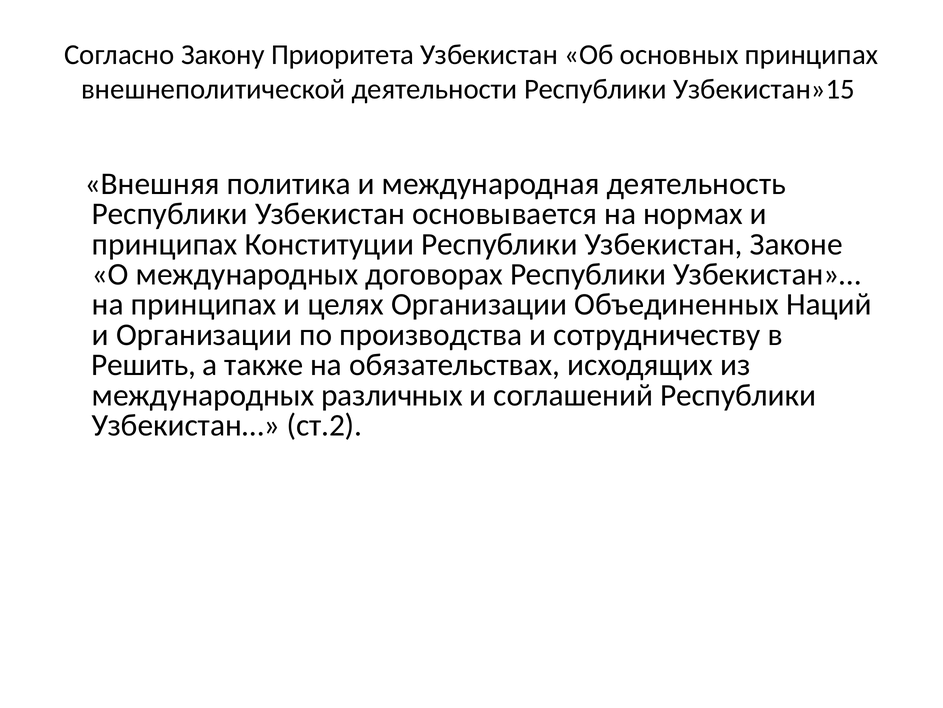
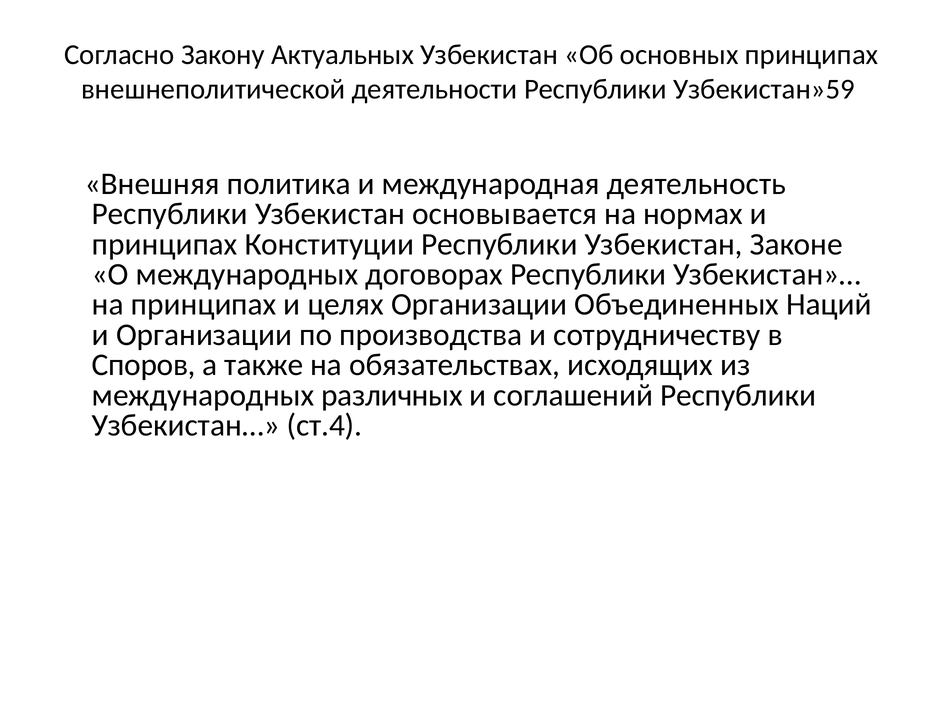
Приоритета: Приоритета -> Актуальных (343, 55)
Узбекистан»15: Узбекистан»15 -> Узбекистан»59 (764, 89)
Решить: Решить -> Споров (144, 365)
ст.2: ст.2 -> ст.4 (324, 425)
